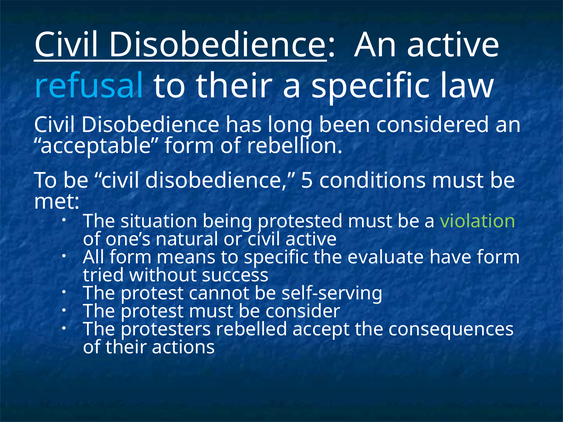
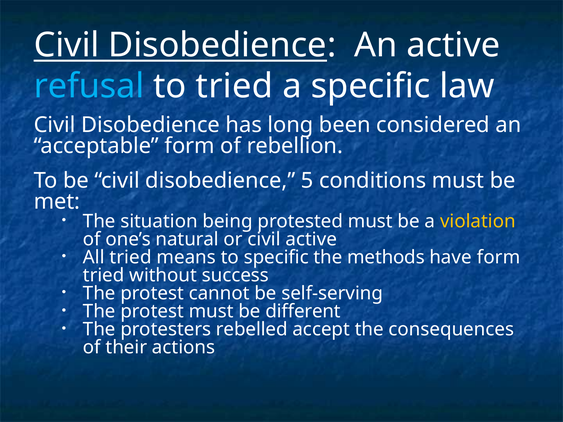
to their: their -> tried (234, 86)
violation colour: light green -> yellow (478, 221)
All form: form -> tried (131, 257)
evaluate: evaluate -> methods (386, 257)
consider: consider -> different (303, 311)
